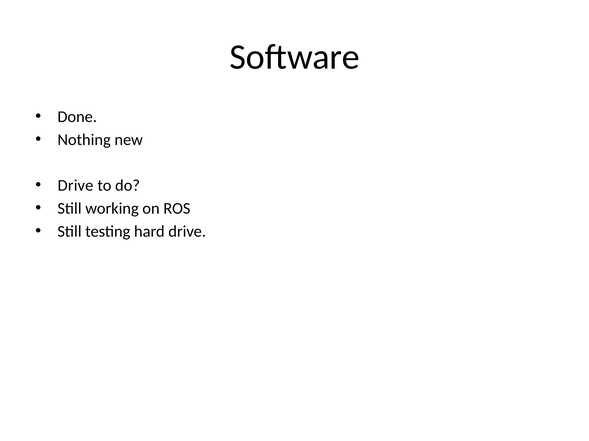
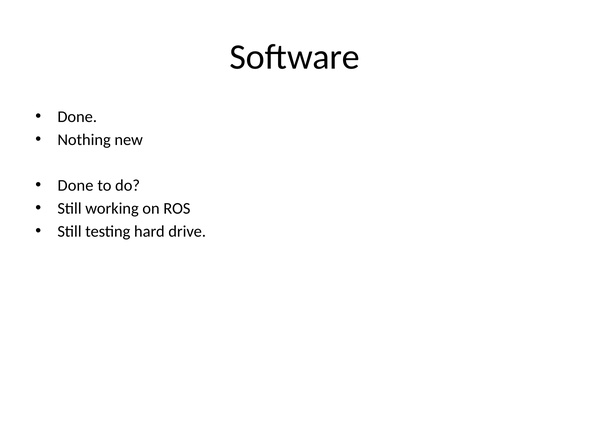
Drive: Drive -> Done (76, 186)
